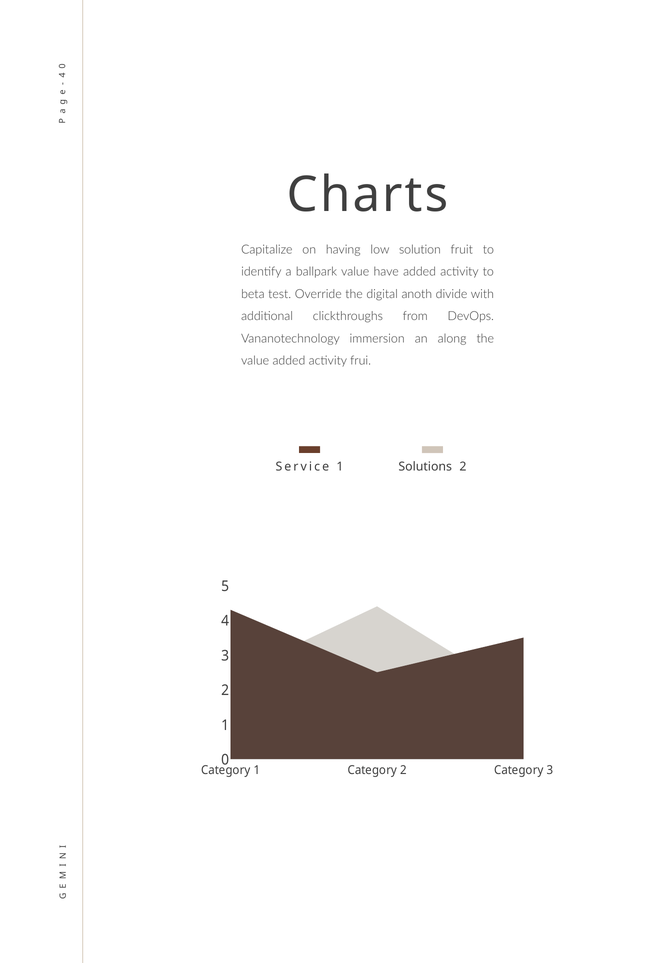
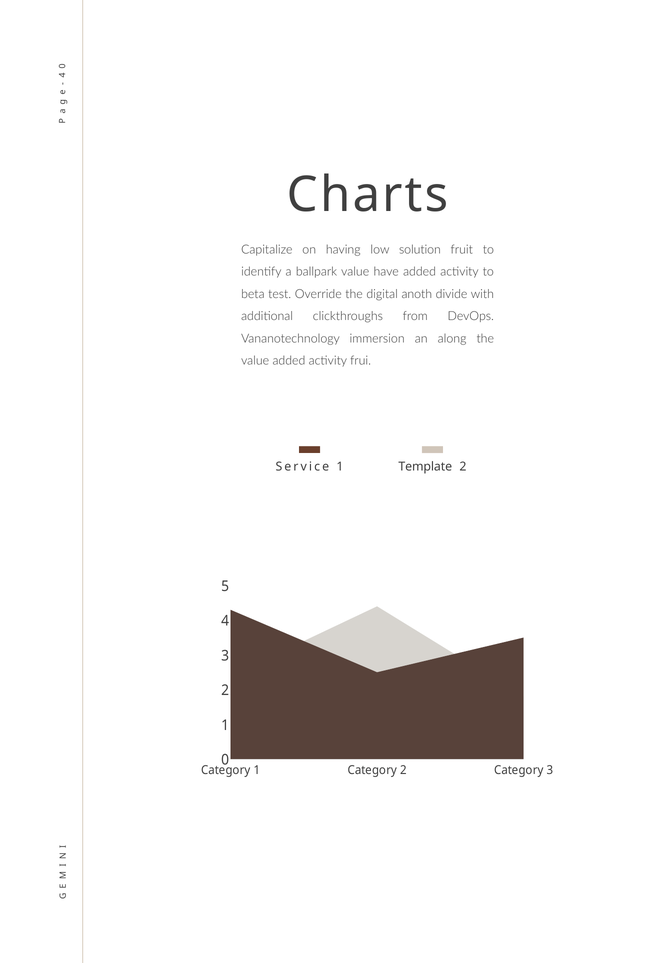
Solutions: Solutions -> Template (425, 466)
